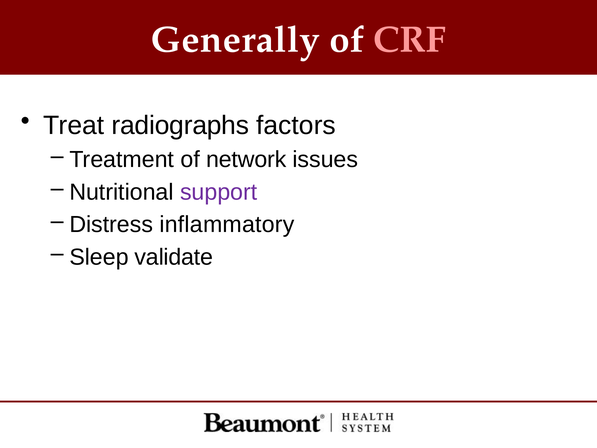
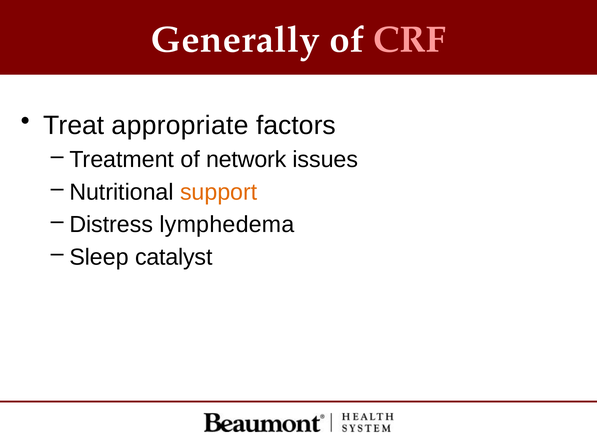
radiographs: radiographs -> appropriate (180, 125)
support colour: purple -> orange (219, 192)
inflammatory: inflammatory -> lymphedema (227, 224)
validate: validate -> catalyst (174, 257)
